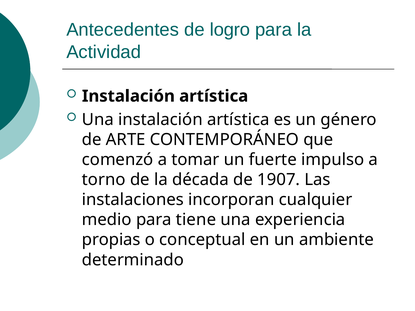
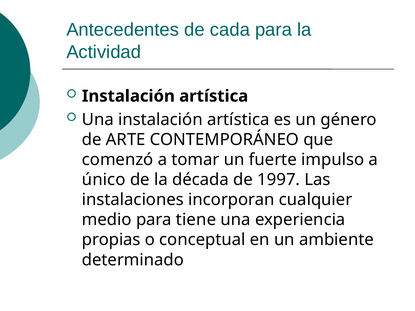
logro: logro -> cada (230, 30)
torno: torno -> único (104, 180)
1907: 1907 -> 1997 (279, 180)
